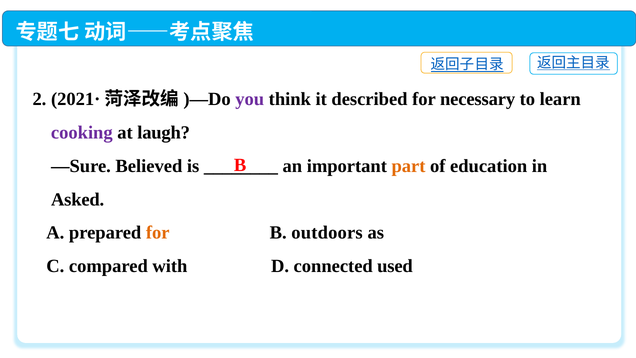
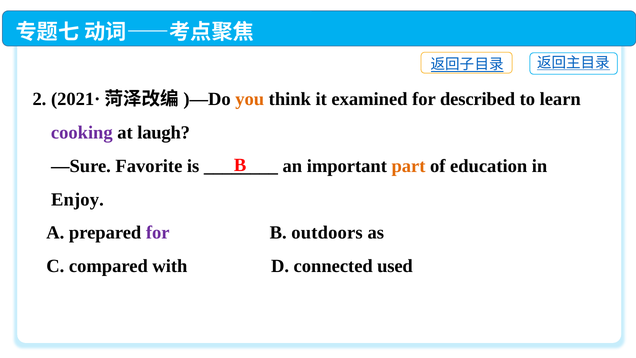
you colour: purple -> orange (250, 99)
described: described -> examined (369, 99)
necessary: necessary -> described (478, 99)
Believed: Believed -> Favorite (149, 166)
Asked: Asked -> Enjoy (77, 199)
for colour: orange -> purple (158, 233)
